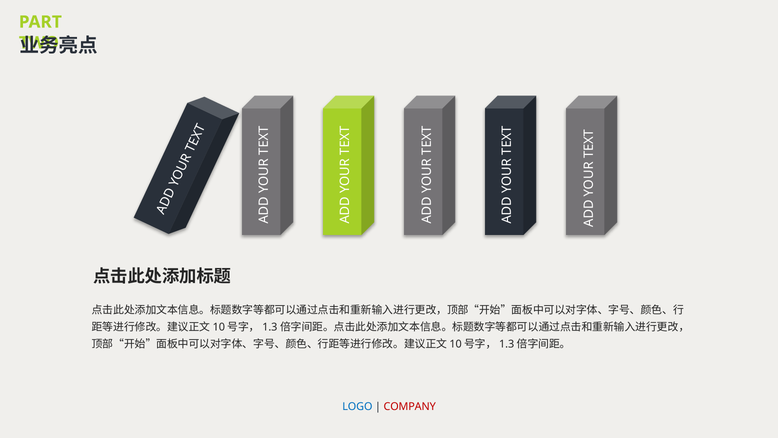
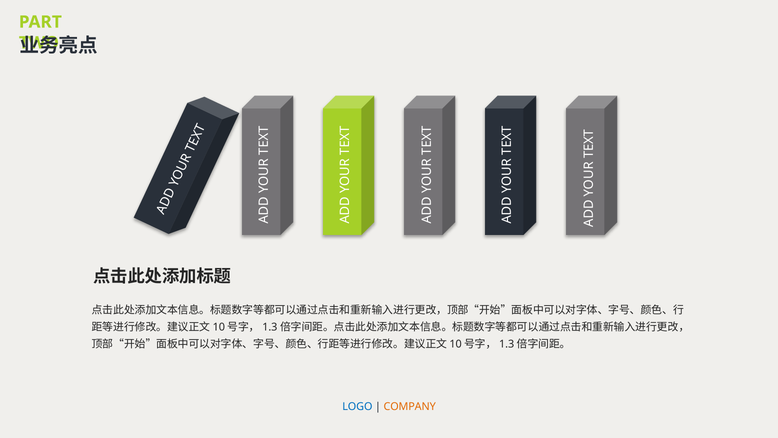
COMPANY colour: red -> orange (410, 406)
